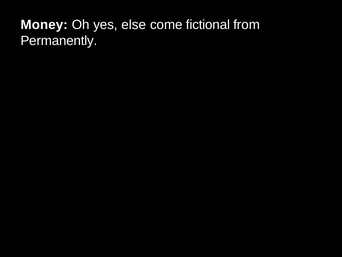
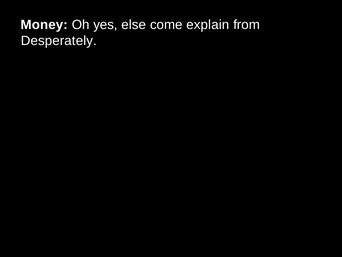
fictional: fictional -> explain (208, 25)
Permanently: Permanently -> Desperately (59, 41)
